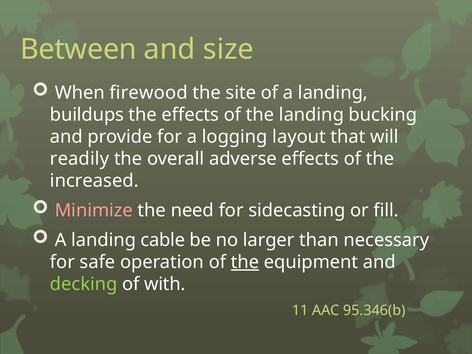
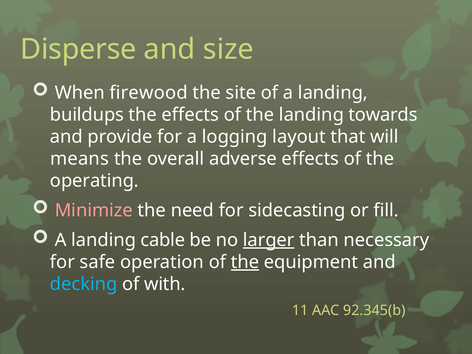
Between: Between -> Disperse (78, 49)
bucking: bucking -> towards (383, 115)
readily: readily -> means (80, 159)
increased: increased -> operating (94, 181)
larger underline: none -> present (269, 240)
decking colour: light green -> light blue (84, 284)
95.346(b: 95.346(b -> 92.345(b (374, 310)
